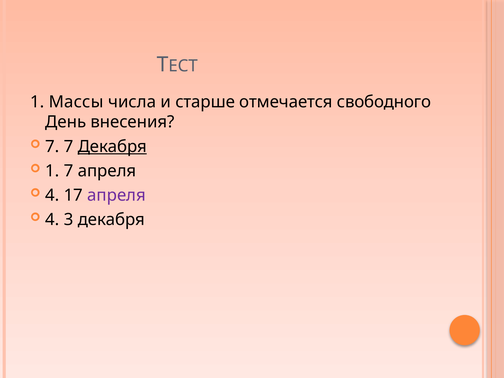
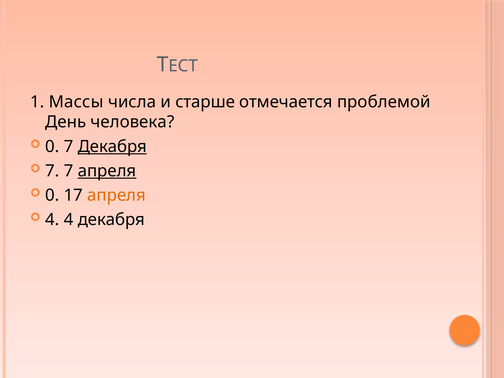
свободного: свободного -> проблемой (384, 102)
внесения: внесения -> человека (132, 122)
7: 7 -> 0 (52, 146)
1: 1 -> 7 (52, 171)
апреля underline: none -> present (107, 171)
4: 4 -> 0 (52, 195)
апреля colour: purple -> orange (117, 195)
4 3: 3 -> 4 (69, 220)
